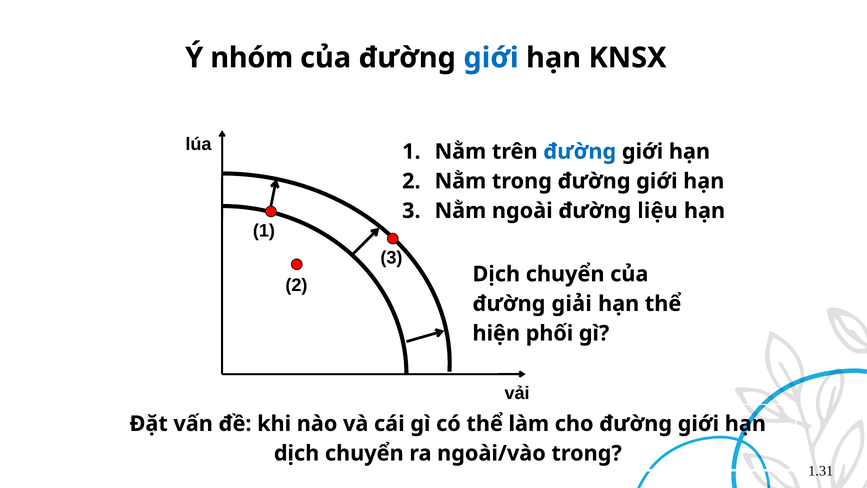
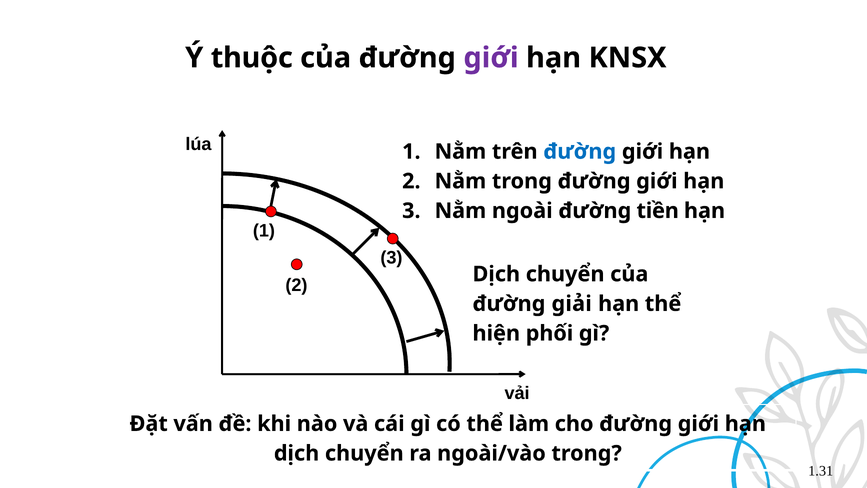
nhóm: nhóm -> thuộc (252, 58)
giới colour: blue -> purple (491, 58)
liệu: liệu -> tiền (658, 211)
